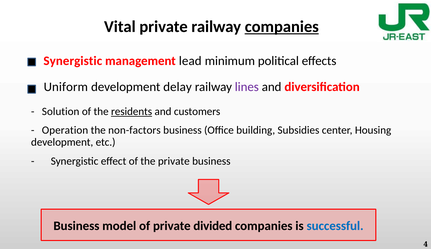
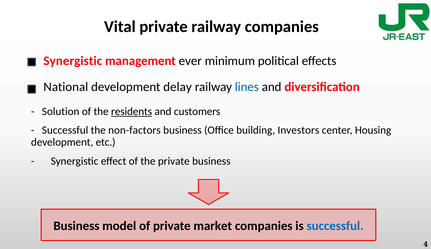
companies underline: present -> none (282, 26)
lead: lead -> ever (190, 61)
Uniform: Uniform -> National (66, 87)
lines colour: purple -> blue (247, 87)
Operation: Operation -> Successful (65, 130)
Subsidies: Subsidies -> Investors (298, 130)
divided: divided -> market (213, 225)
